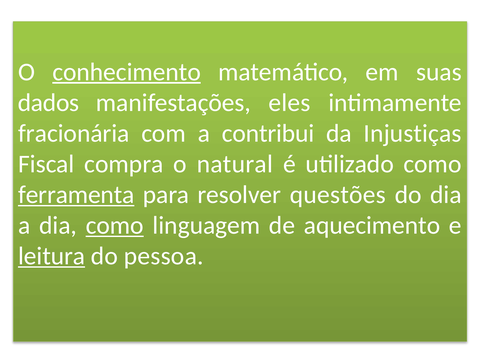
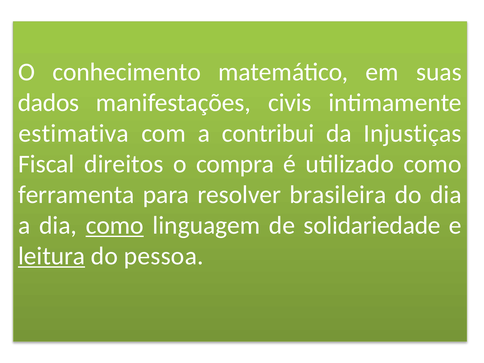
conhecimento underline: present -> none (127, 72)
eles: eles -> civis (290, 103)
fracionária: fracionária -> estimativa (74, 133)
compra: compra -> direitos (124, 164)
natural: natural -> compra (235, 164)
ferramenta underline: present -> none (76, 195)
questões: questões -> brasileira (338, 195)
aquecimento: aquecimento -> solidariedade (372, 225)
